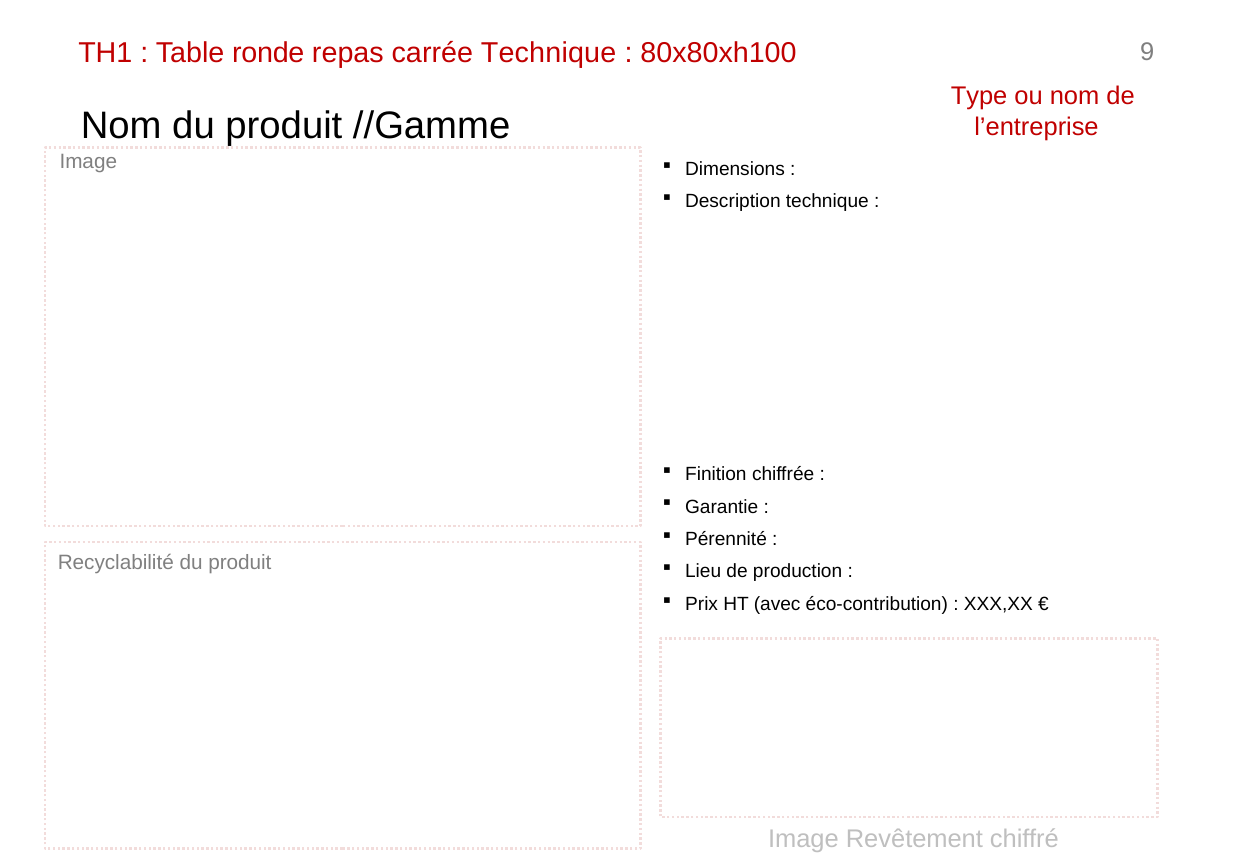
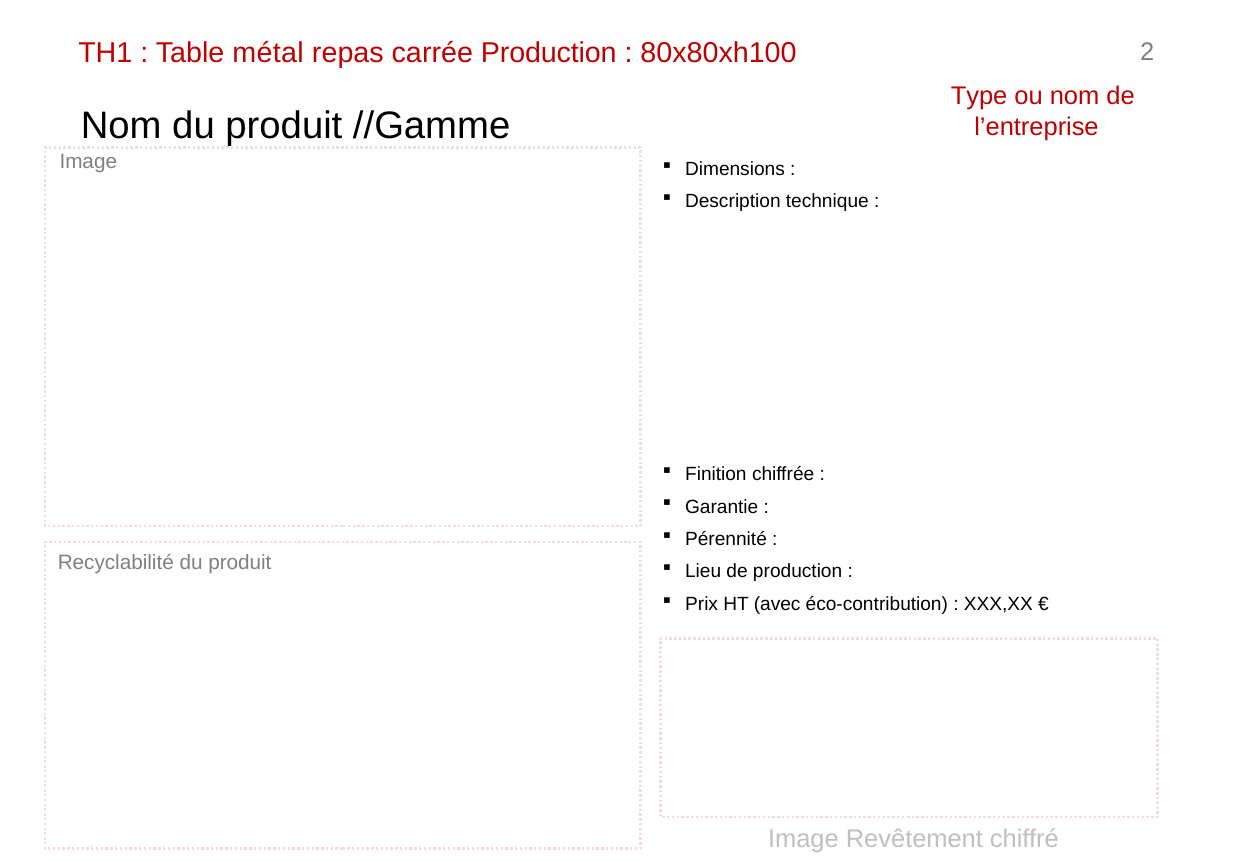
ronde: ronde -> métal (268, 53)
carrée Technique: Technique -> Production (549, 53)
9: 9 -> 2 (1147, 52)
